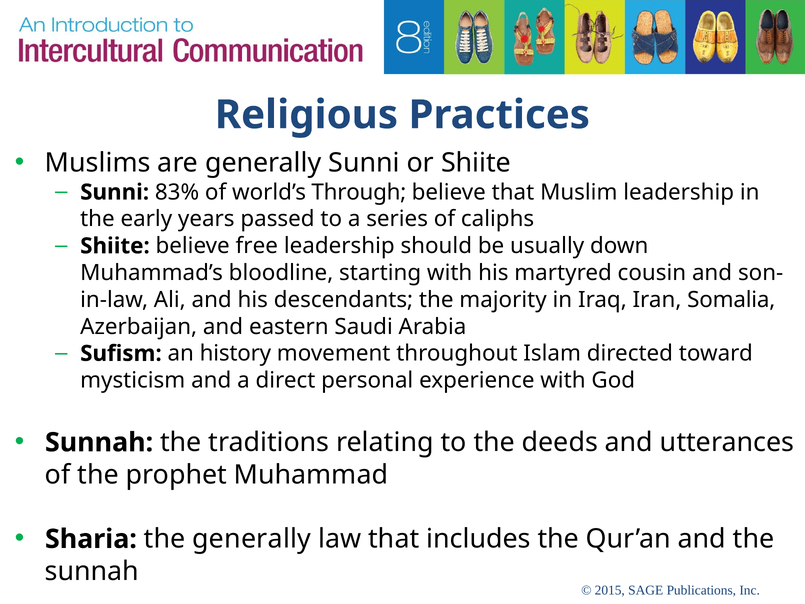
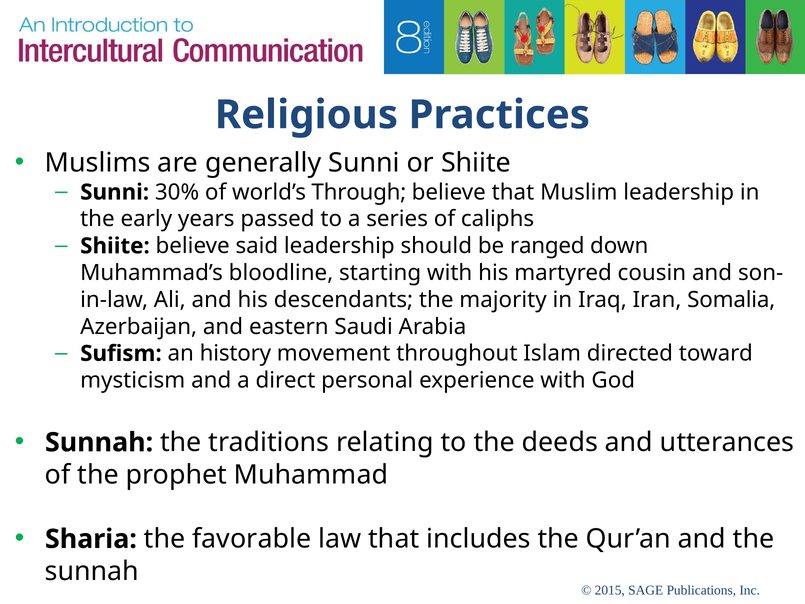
83%: 83% -> 30% (177, 192)
free: free -> said (257, 246)
usually: usually -> ranged (547, 246)
the generally: generally -> favorable (252, 539)
